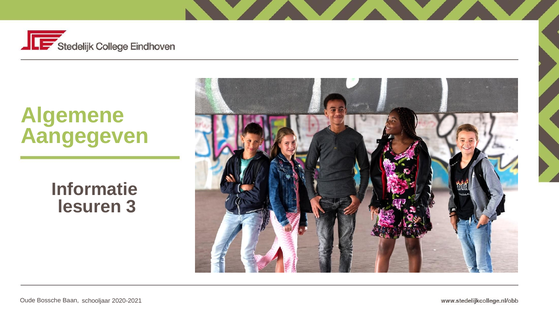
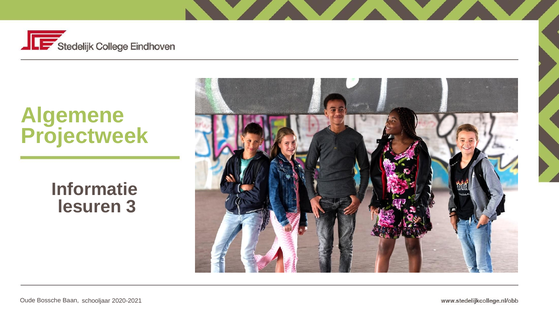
Aangegeven: Aangegeven -> Projectweek (85, 136)
